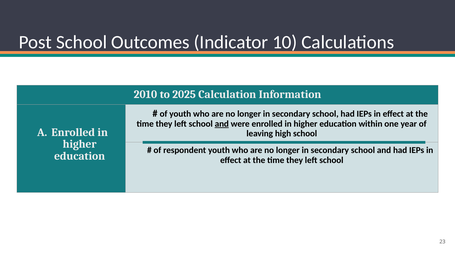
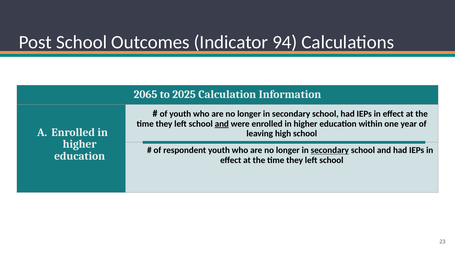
10: 10 -> 94 (285, 42)
2010: 2010 -> 2065 (145, 95)
secondary underline: none -> present (330, 150)
